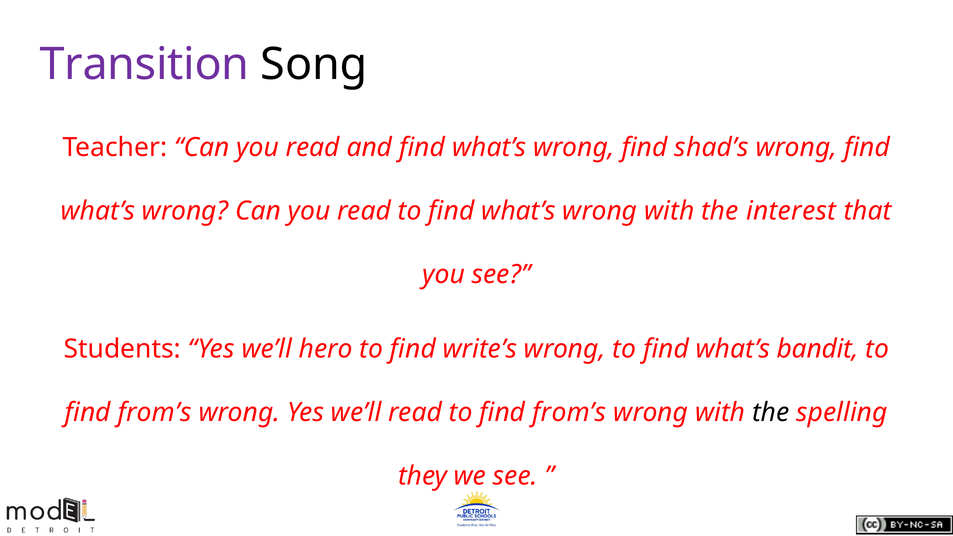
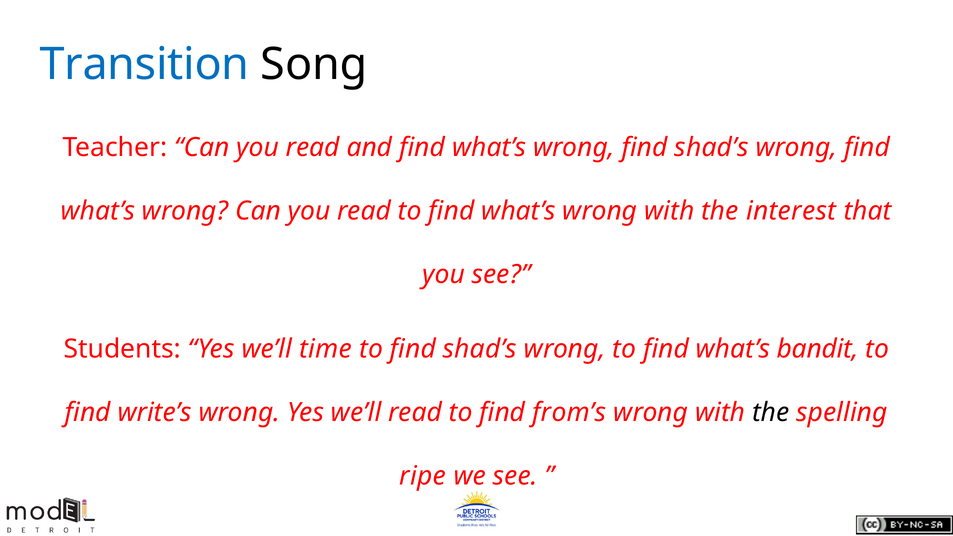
Transition colour: purple -> blue (144, 64)
hero: hero -> time (326, 349)
to find write’s: write’s -> shad’s (480, 349)
from’s: from’s -> write’s (155, 412)
they: they -> ripe (423, 476)
